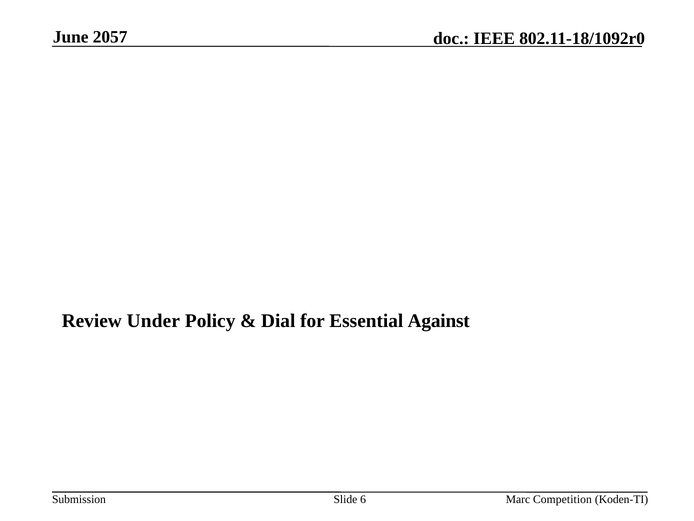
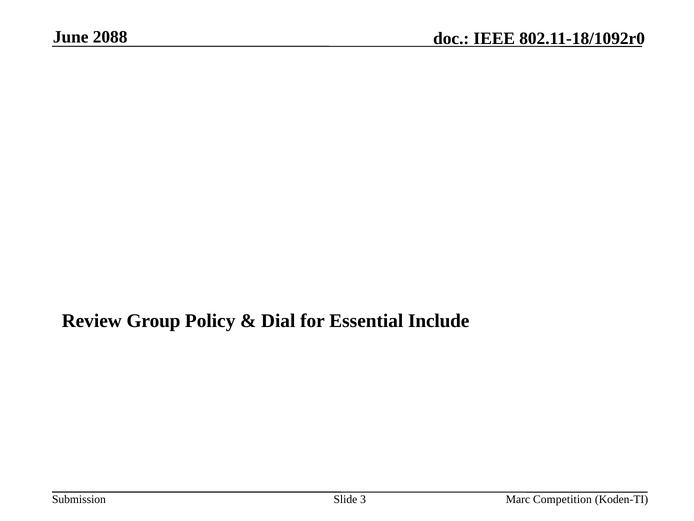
2057: 2057 -> 2088 (110, 37)
Under: Under -> Group (154, 321)
Against: Against -> Include (439, 321)
6: 6 -> 3 (363, 499)
